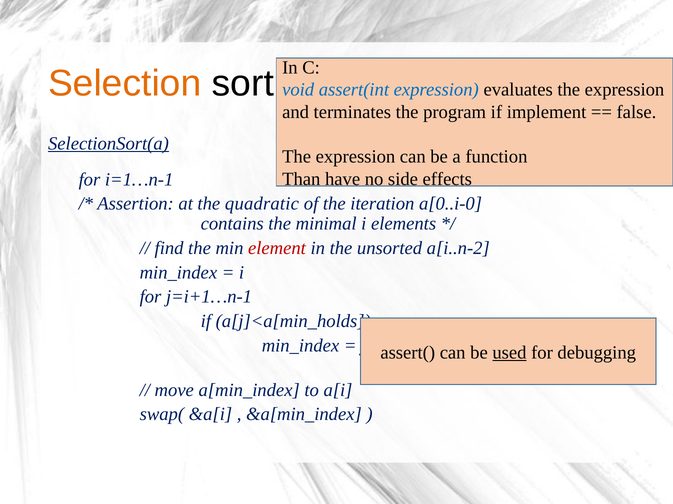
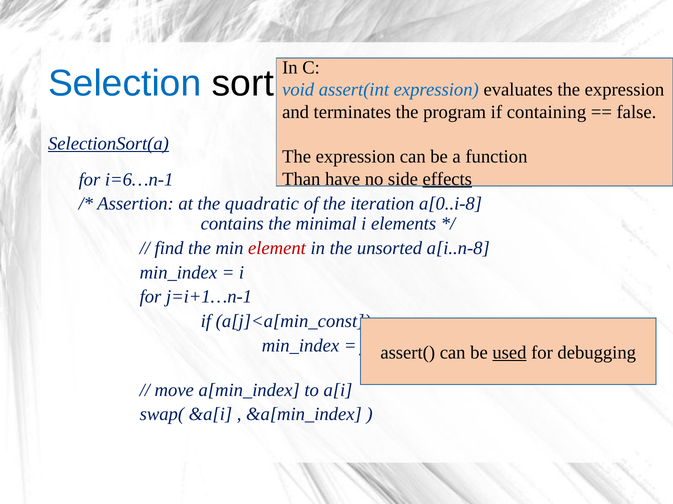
Selection colour: orange -> blue (125, 84)
implement: implement -> containing (546, 112)
effects underline: none -> present (447, 179)
i=1…n-1: i=1…n-1 -> i=6…n-1 (139, 180)
a[0..i-0: a[0..i-0 -> a[0..i-8 (451, 204)
a[i..n-2: a[i..n-2 -> a[i..n-8 (458, 249)
a[j]<a[min_holds: a[j]<a[min_holds -> a[j]<a[min_const (293, 322)
